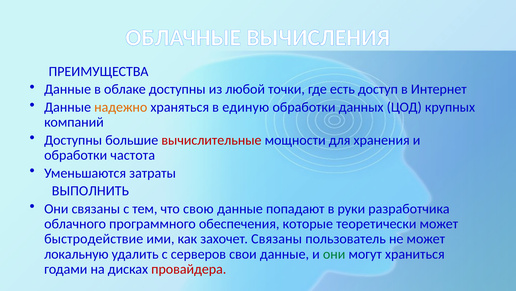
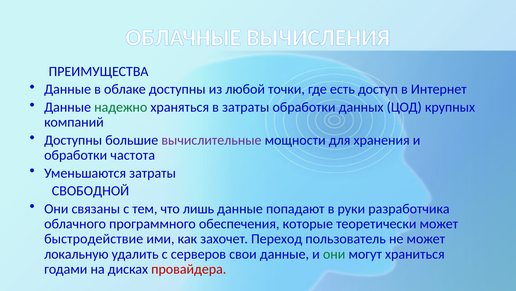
надежно colour: orange -> green (121, 107)
в единую: единую -> затраты (246, 107)
вычислительные colour: red -> purple (211, 140)
ВЫПОЛНИТЬ: ВЫПОЛНИТЬ -> СВОБОДНОЙ (90, 190)
свою: свою -> лишь (198, 208)
захочет Связаны: Связаны -> Переход (277, 238)
